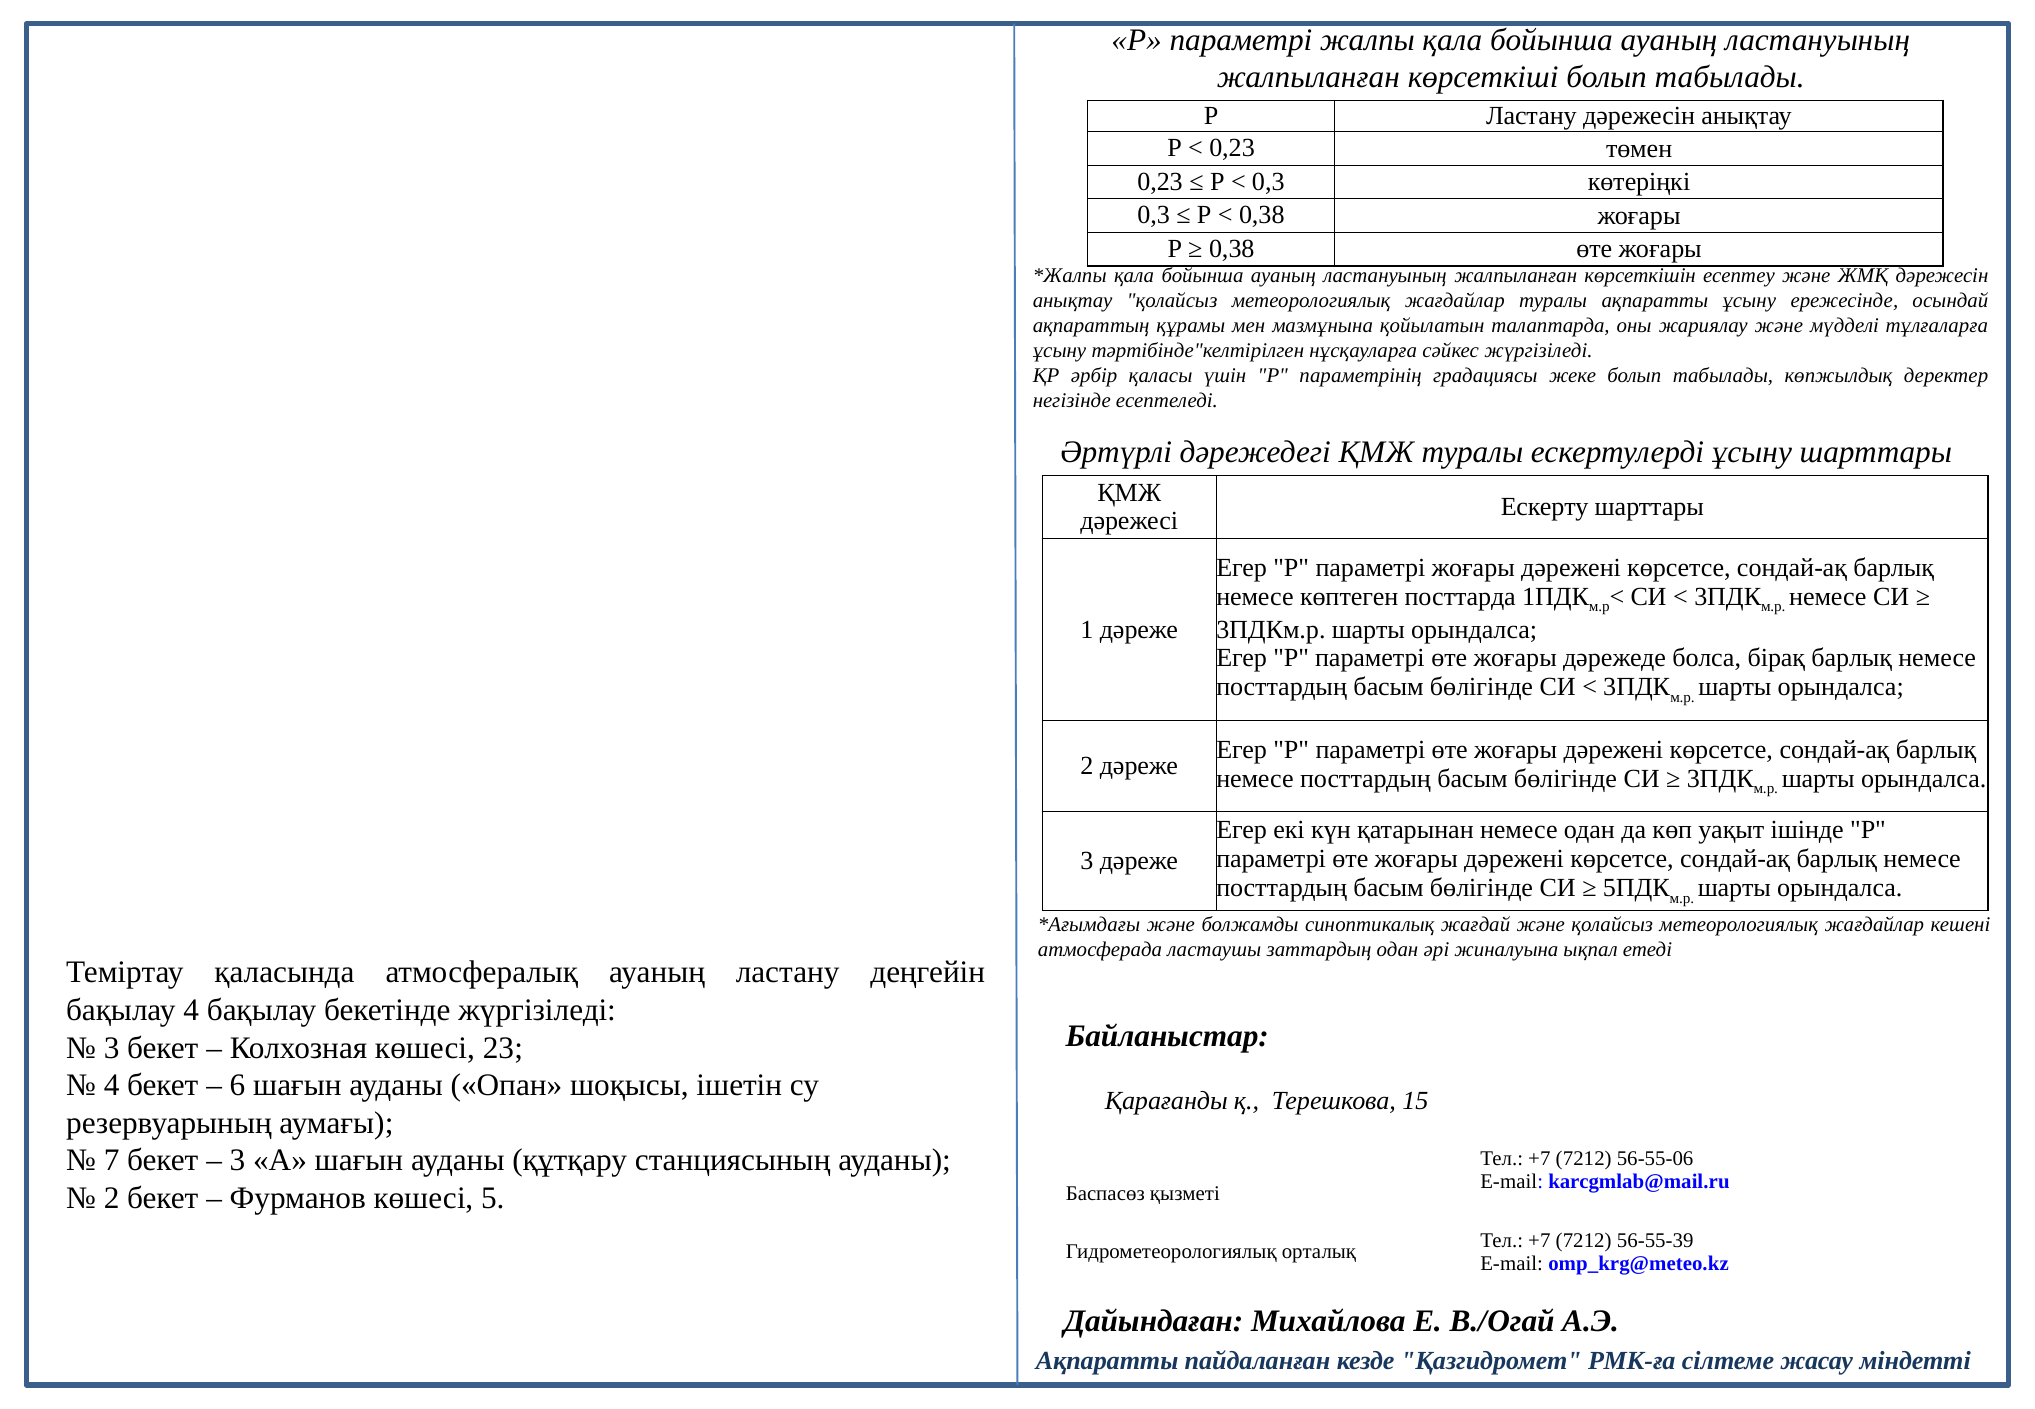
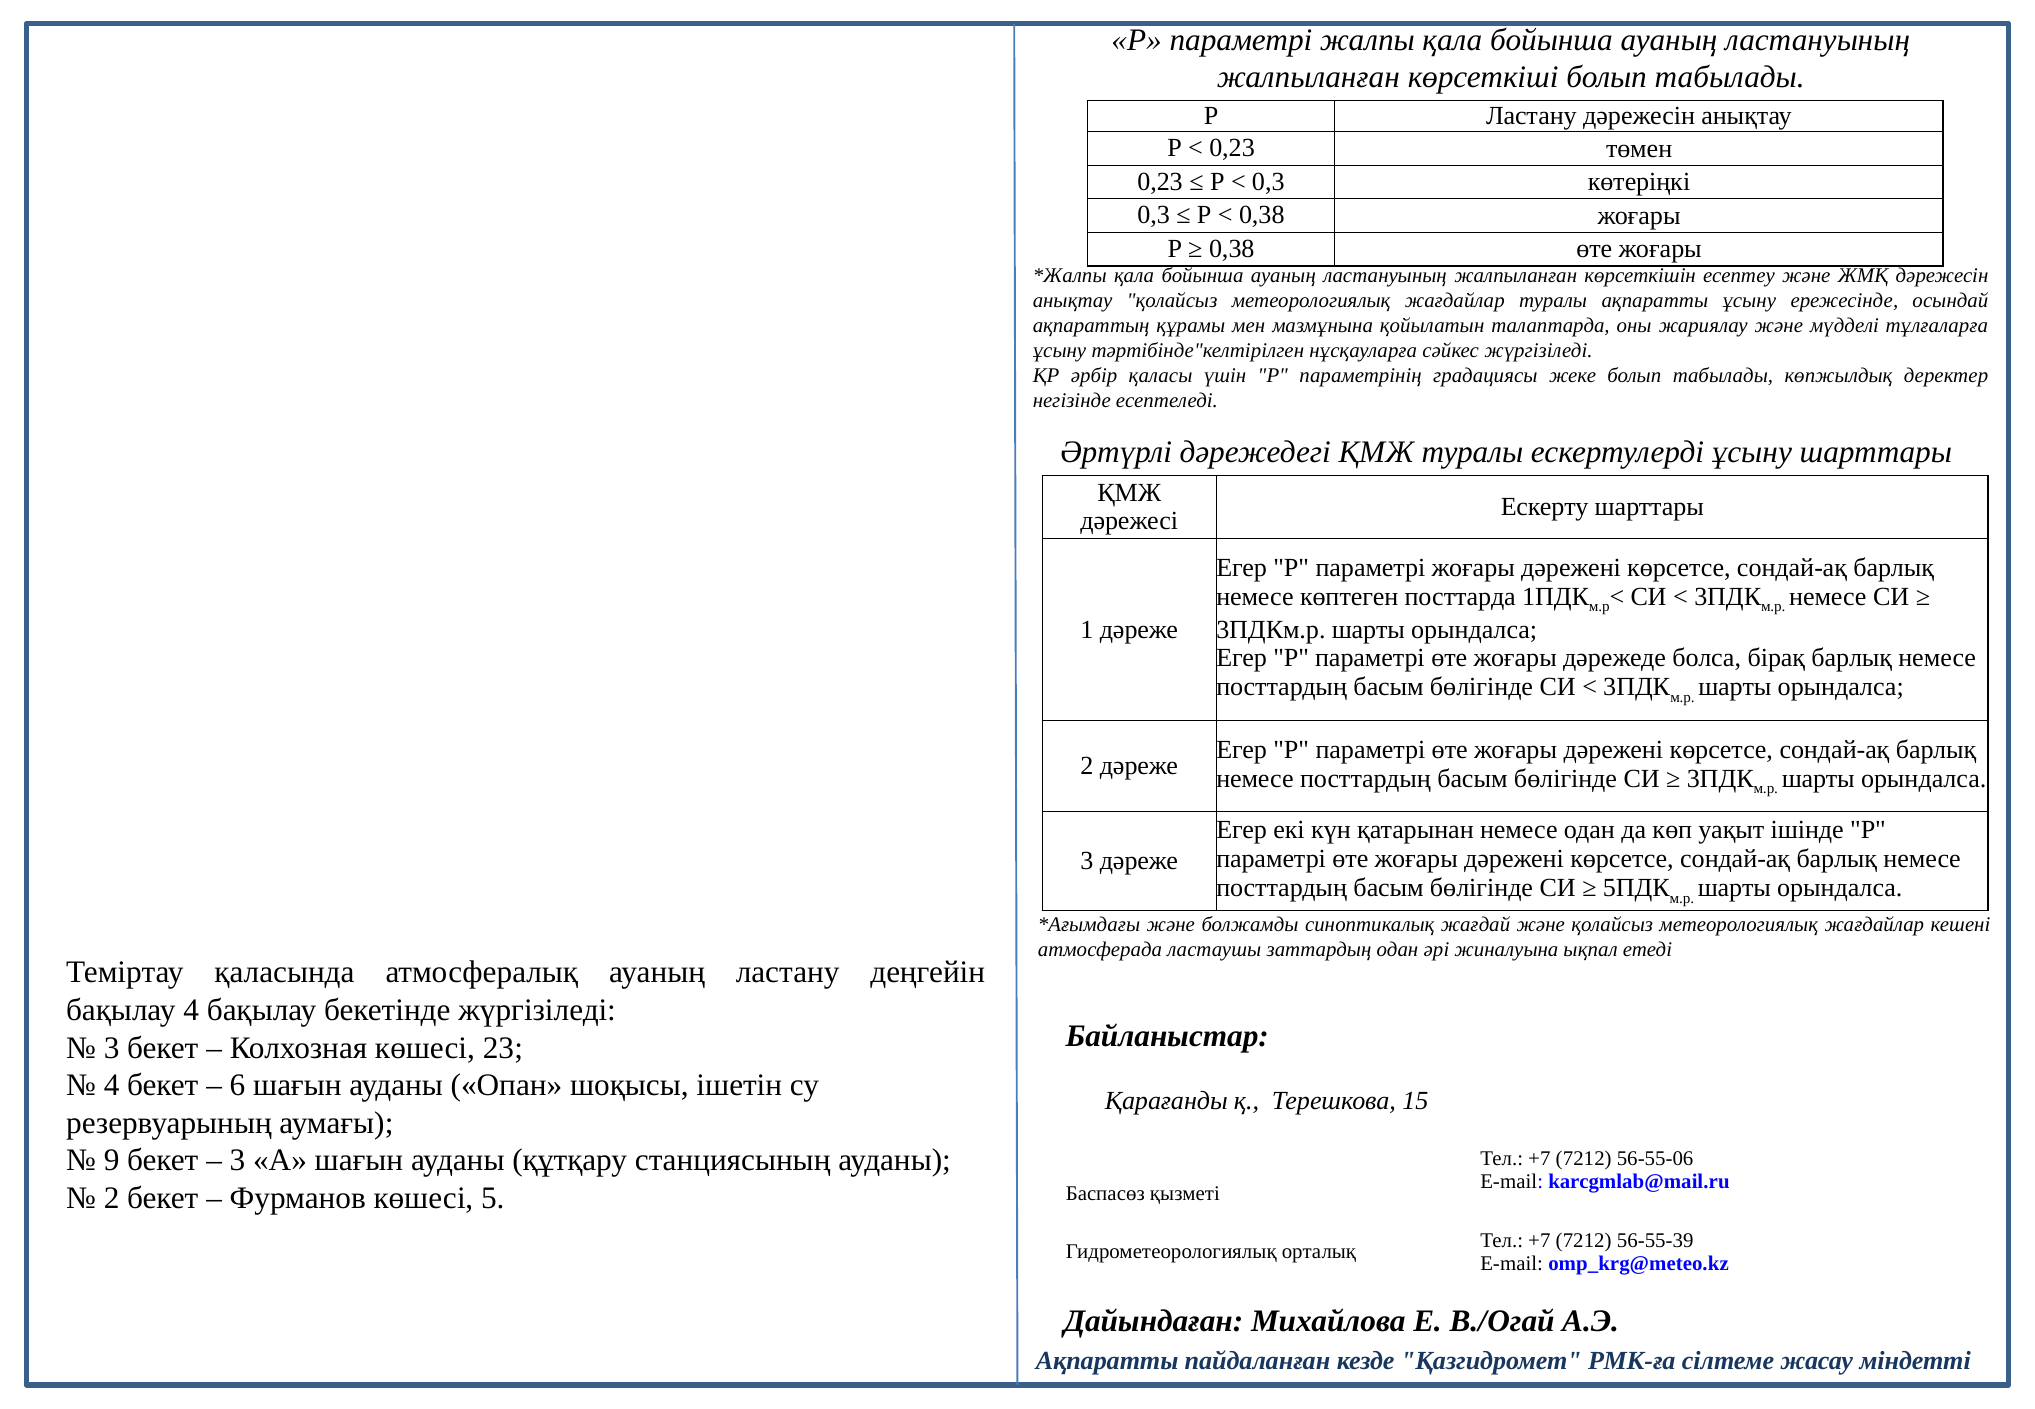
7: 7 -> 9 (112, 1160)
